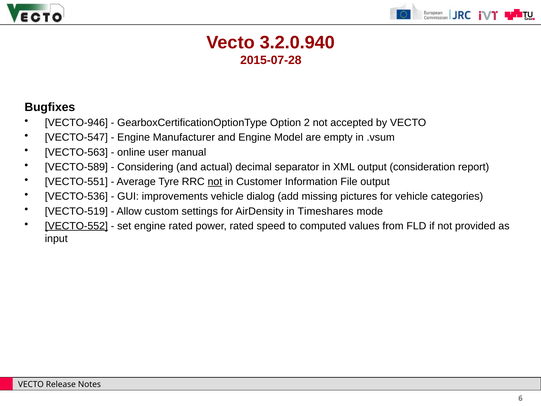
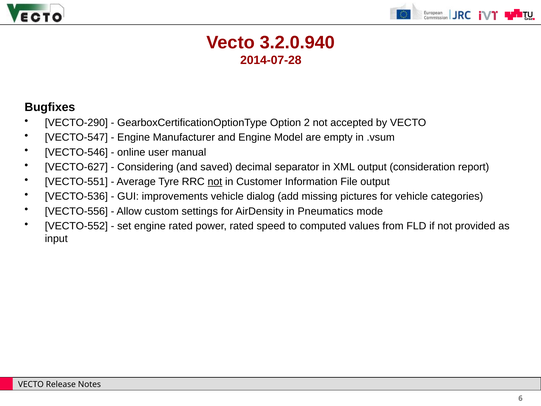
2015-07-28: 2015-07-28 -> 2014-07-28 (271, 60)
VECTO-946: VECTO-946 -> VECTO-290 (76, 123)
VECTO-563: VECTO-563 -> VECTO-546 (76, 152)
VECTO-589: VECTO-589 -> VECTO-627 (76, 167)
actual: actual -> saved (216, 167)
VECTO-519: VECTO-519 -> VECTO-556 (76, 211)
Timeshares: Timeshares -> Pneumatics (326, 211)
VECTO-552 underline: present -> none (76, 226)
